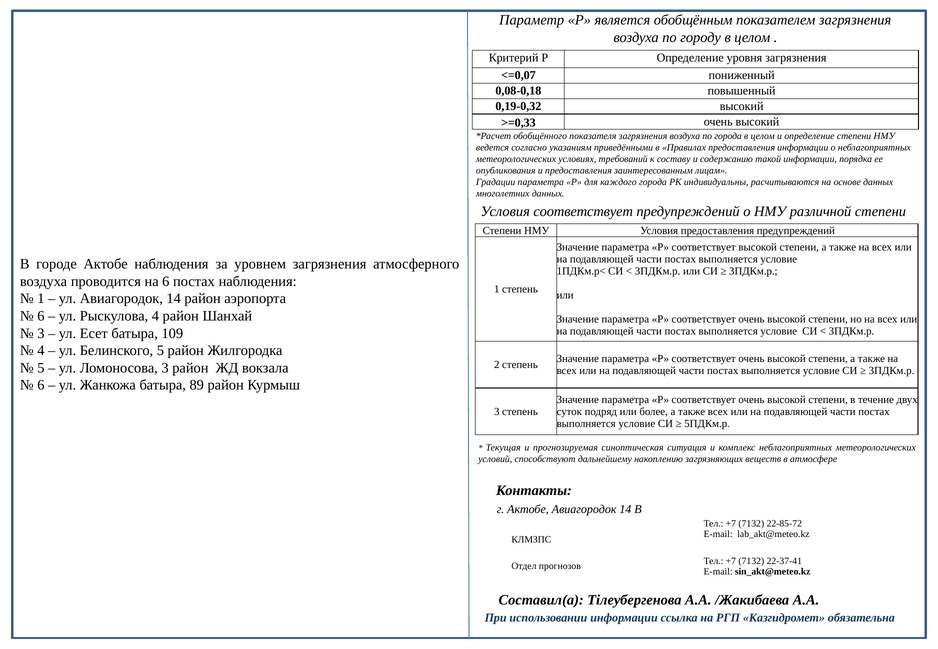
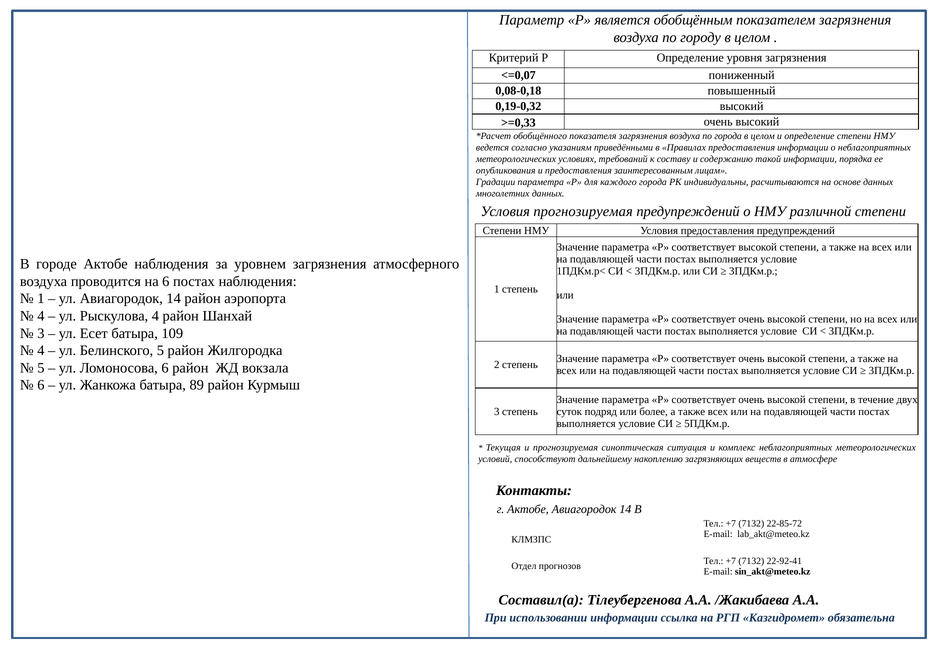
Условия соответствует: соответствует -> прогнозируемая (583, 212)
6: 6 -> 4 (41, 316)
Ломоносова 3: 3 -> 6 (165, 368)
22-37-41: 22-37-41 -> 22-92-41 (784, 561)
